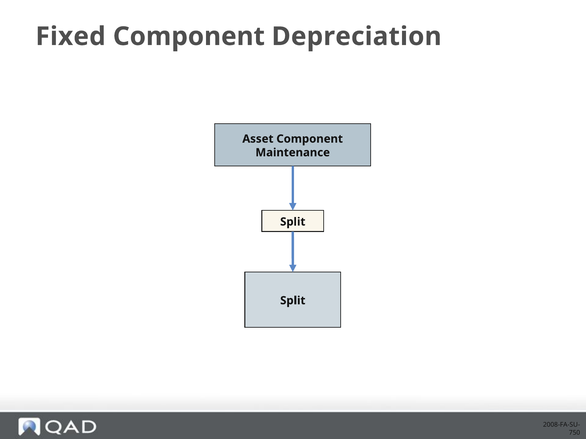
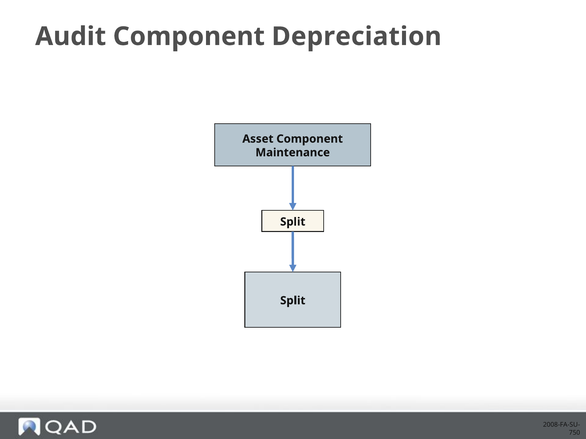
Fixed: Fixed -> Audit (71, 36)
